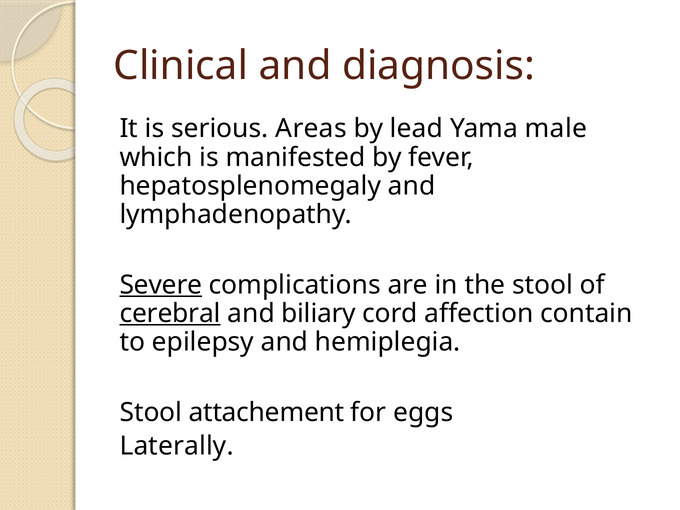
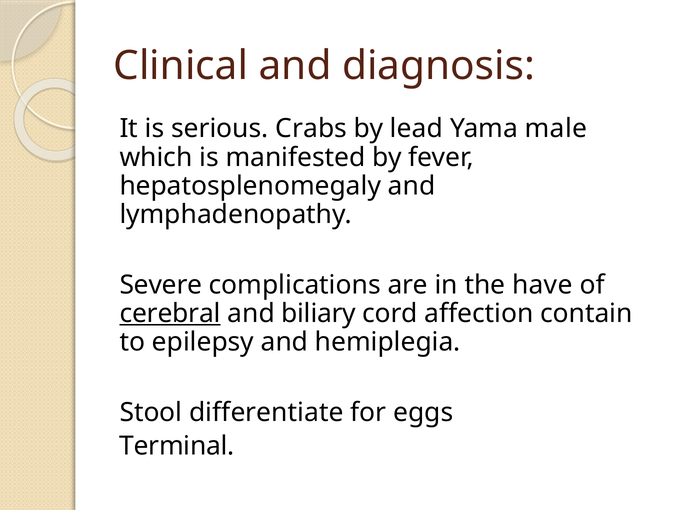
Areas: Areas -> Crabs (311, 129)
Severe underline: present -> none (161, 285)
the stool: stool -> have (542, 285)
attachement: attachement -> differentiate (266, 413)
Laterally: Laterally -> Terminal (177, 446)
